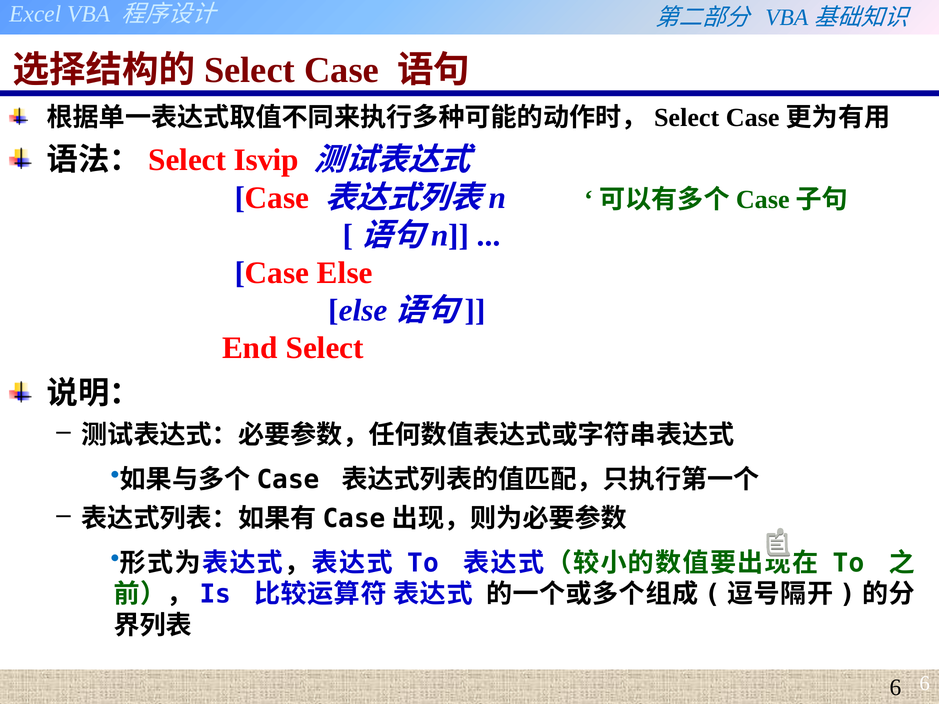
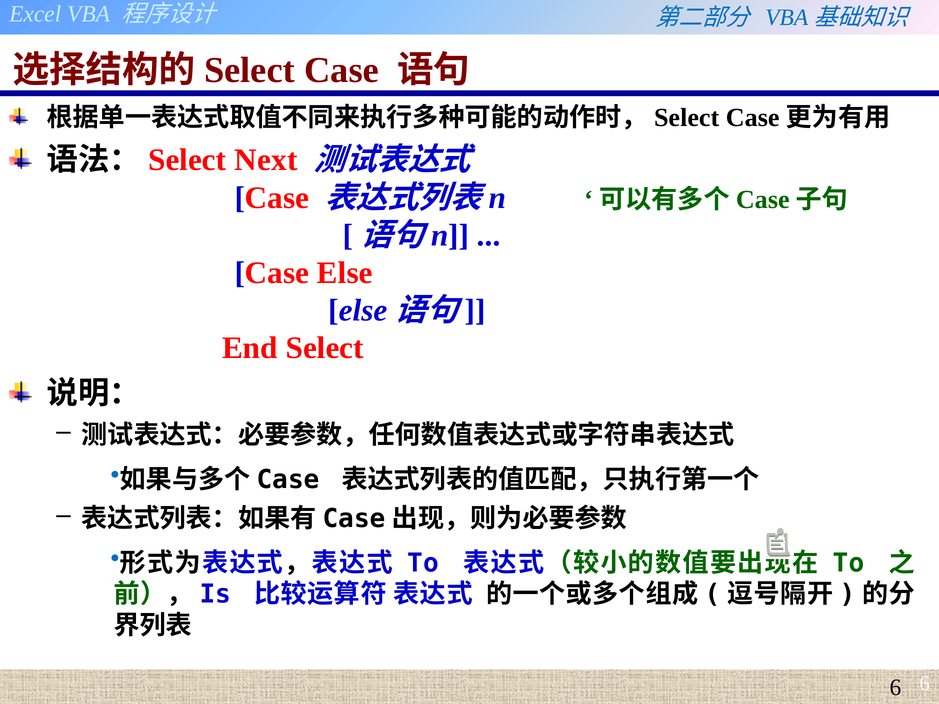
Isvip: Isvip -> Next (266, 160)
